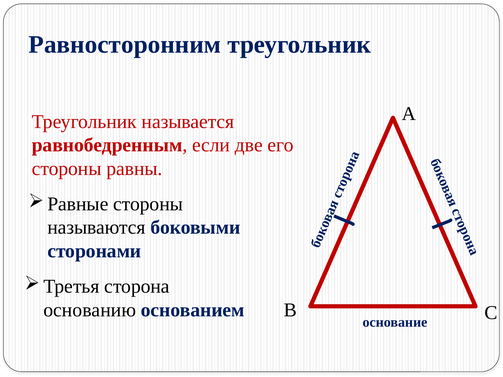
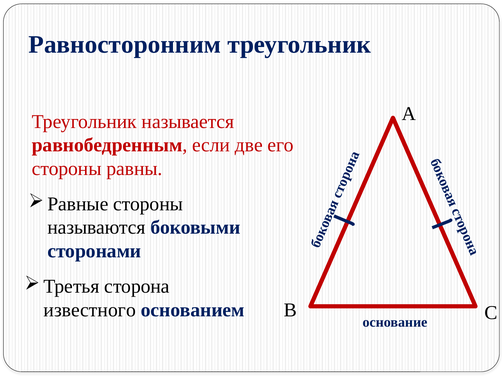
основанию: основанию -> известного (90, 310)
